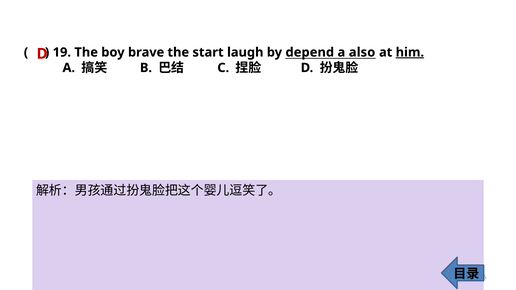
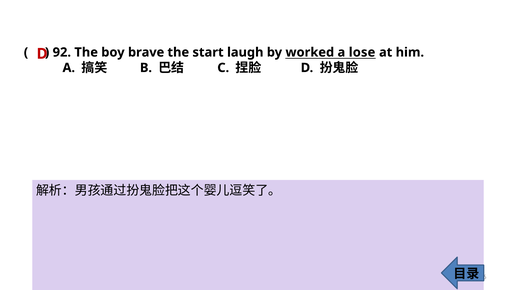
19: 19 -> 92 (62, 52)
depend: depend -> worked (310, 52)
also: also -> lose (362, 52)
him underline: present -> none (410, 52)
